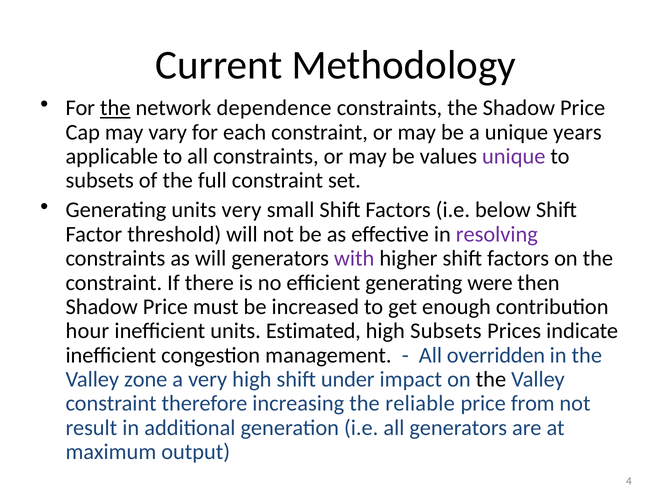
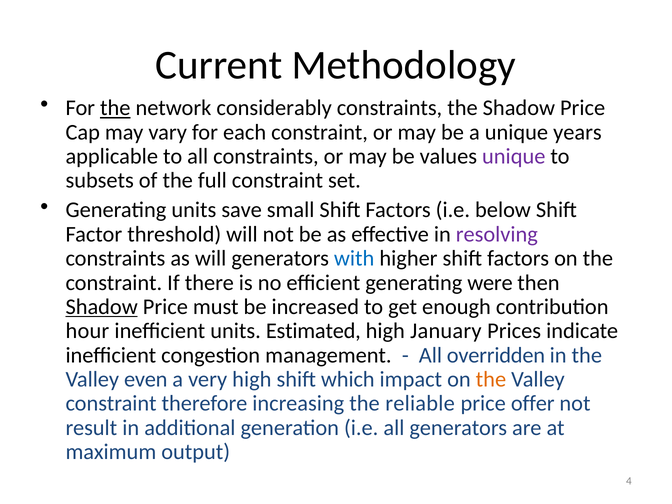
dependence: dependence -> considerably (274, 108)
units very: very -> save (242, 210)
with colour: purple -> blue (354, 258)
Shadow underline: none -> present (102, 307)
high Subsets: Subsets -> January (446, 331)
zone: zone -> even (146, 379)
under: under -> which (348, 379)
the colour: black -> orange (491, 379)
from: from -> offer (533, 404)
